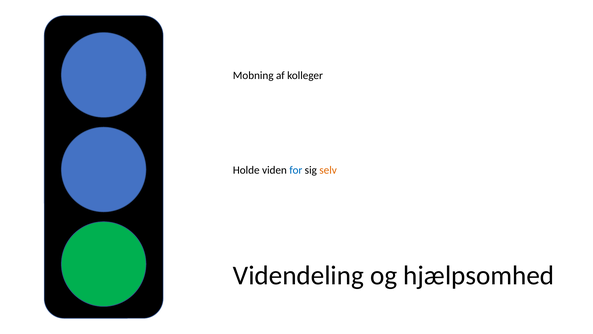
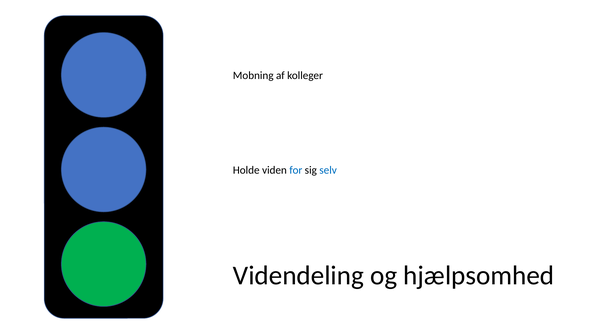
selv colour: orange -> blue (328, 170)
